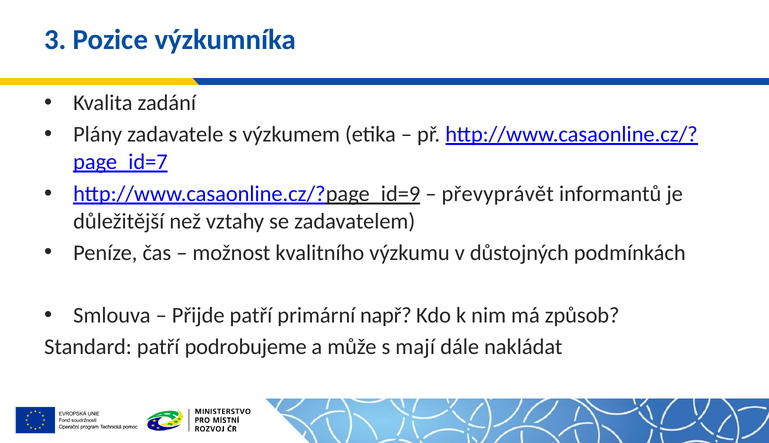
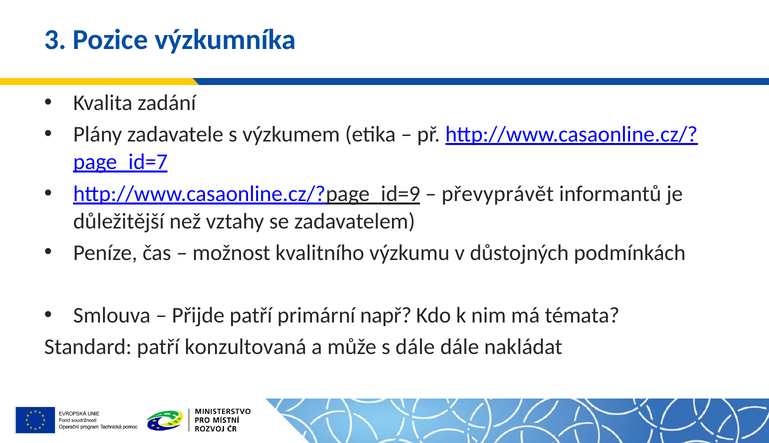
způsob: způsob -> témata (582, 316)
podrobujeme: podrobujeme -> konzultovaná (246, 347)
s mají: mají -> dále (415, 347)
